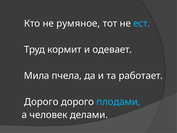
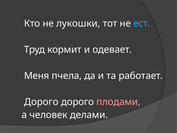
румяное: румяное -> лукошки (78, 23)
Мила: Мила -> Меня (37, 76)
плодами colour: light blue -> pink (118, 102)
